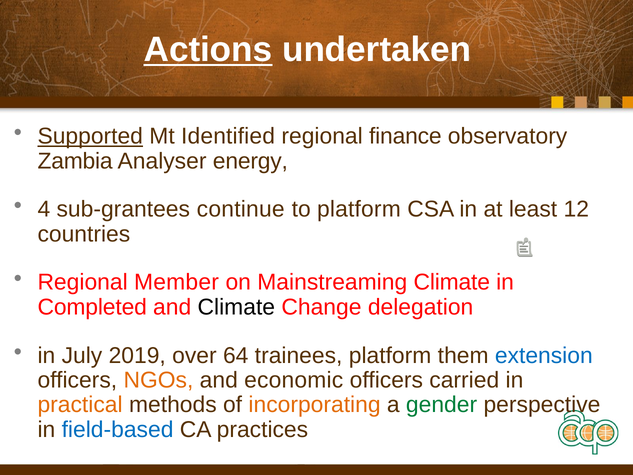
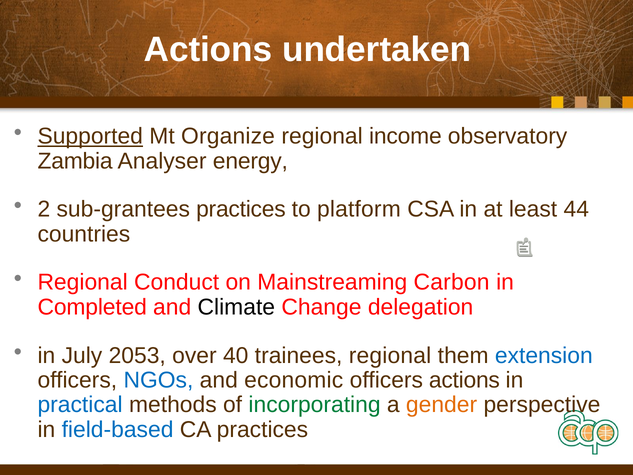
Actions underline: present -> none (208, 50)
Identified: Identified -> Organize (228, 136)
finance: finance -> income (405, 136)
4: 4 -> 2 (44, 209)
sub-grantees continue: continue -> practices (241, 209)
12: 12 -> 44 (576, 209)
Member: Member -> Conduct (177, 282)
Mainstreaming Climate: Climate -> Carbon (452, 282)
2019: 2019 -> 2053 (137, 355)
64: 64 -> 40 (236, 355)
trainees platform: platform -> regional (390, 355)
NGOs colour: orange -> blue (158, 380)
officers carried: carried -> actions (464, 380)
practical colour: orange -> blue (80, 405)
incorporating colour: orange -> green (315, 405)
gender colour: green -> orange (442, 405)
